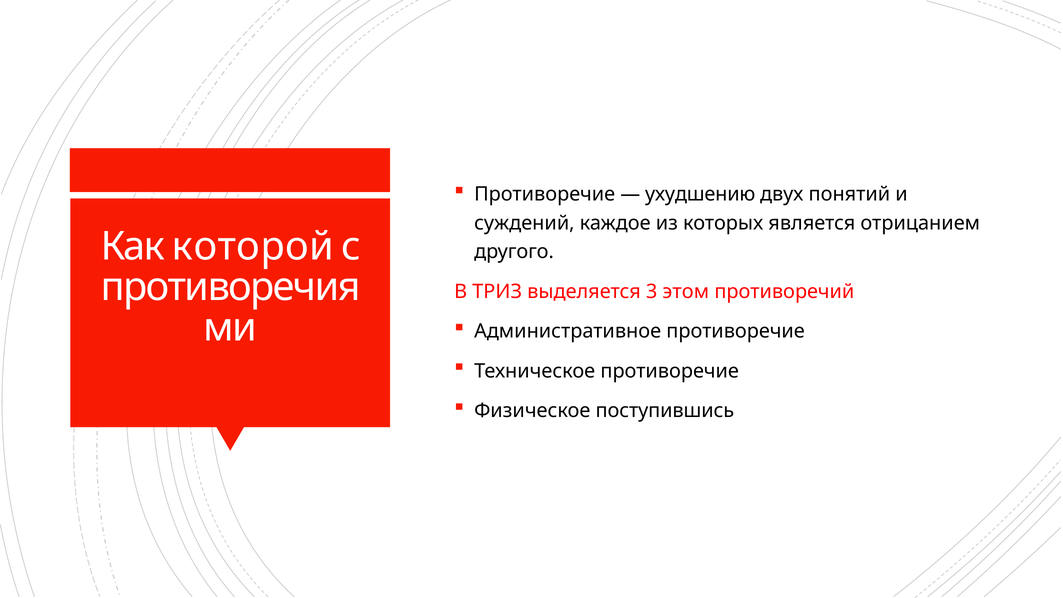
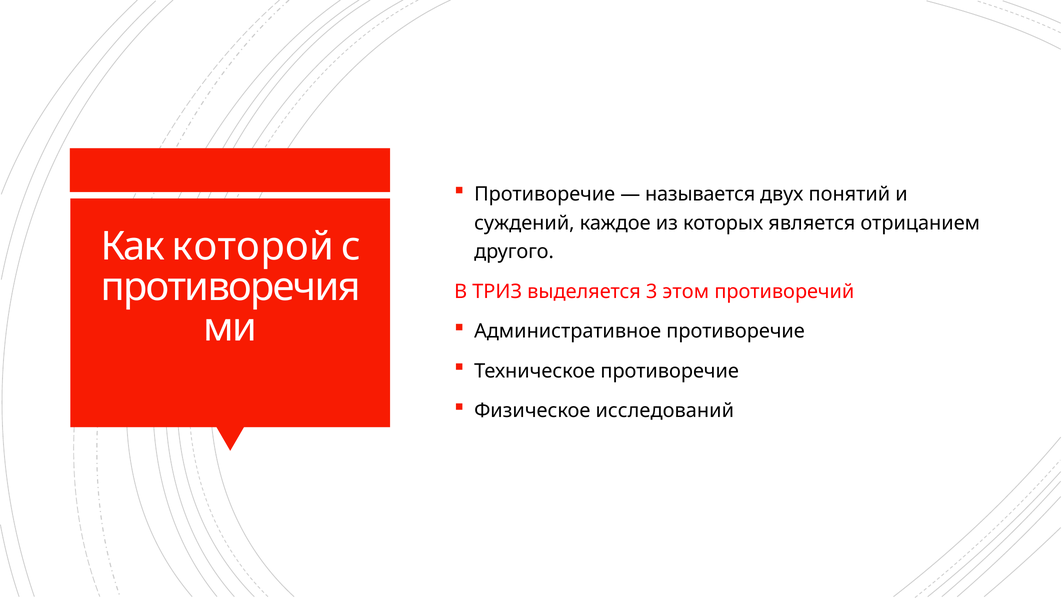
ухудшению: ухудшению -> называется (700, 194)
поступившись: поступившись -> исследований (665, 411)
